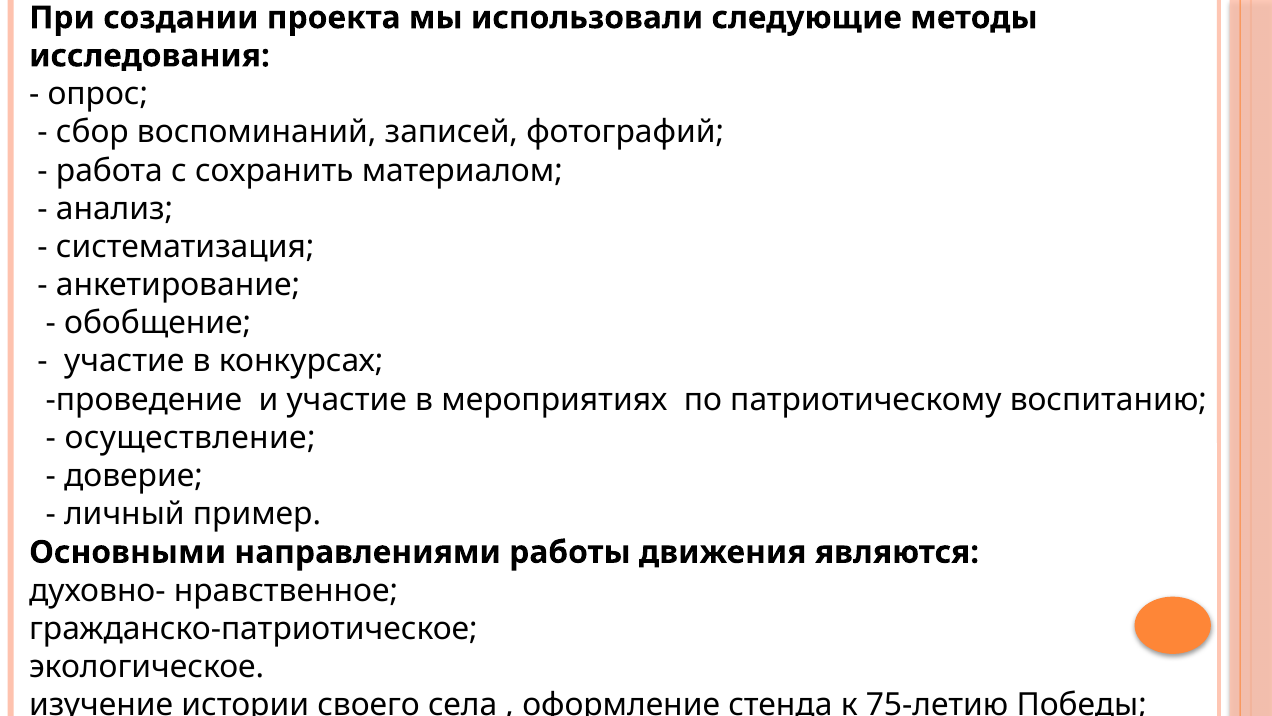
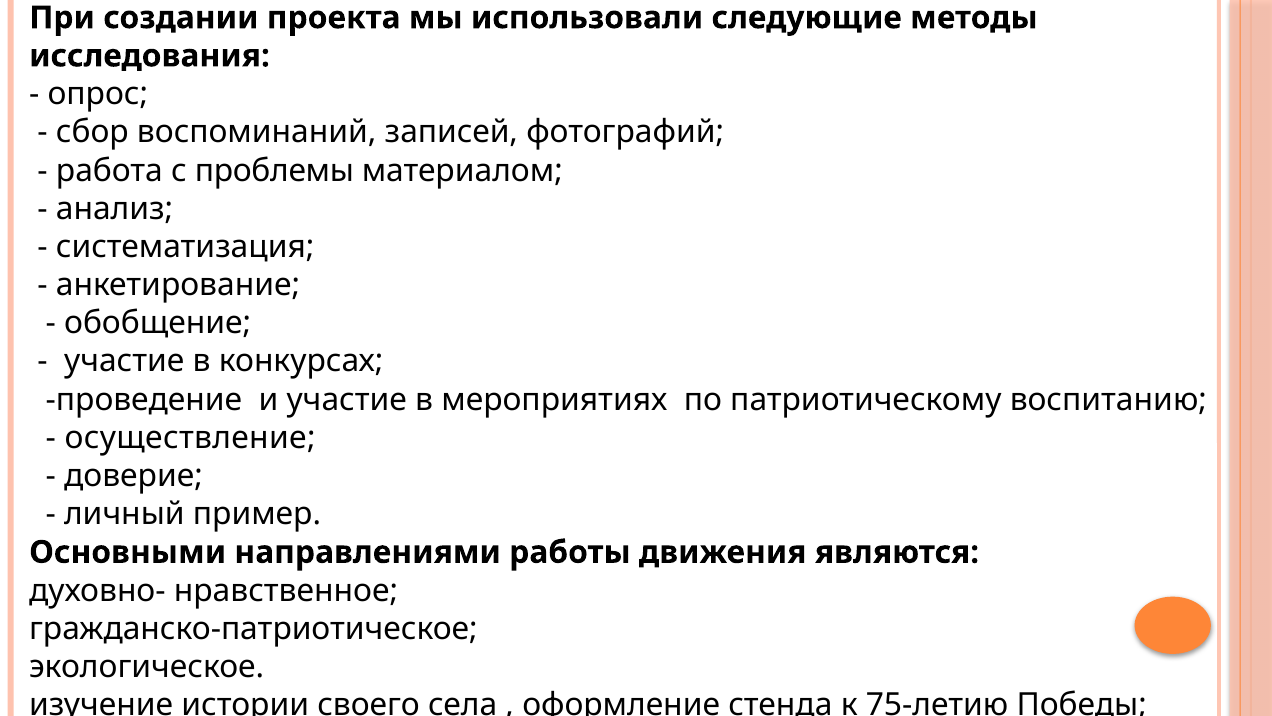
сохранить: сохранить -> проблемы (274, 170)
